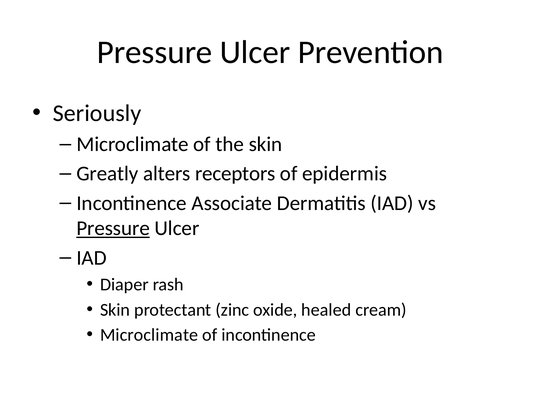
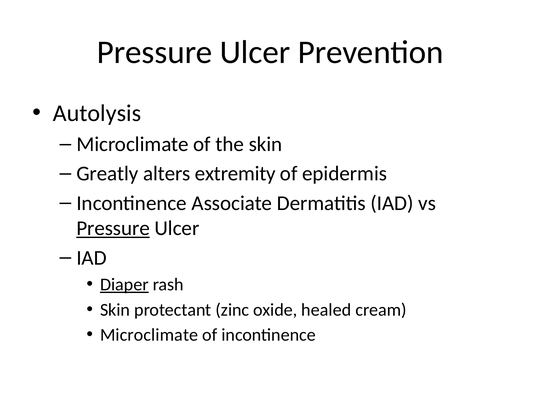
Seriously: Seriously -> Autolysis (97, 113)
receptors: receptors -> extremity (235, 174)
Diaper underline: none -> present (124, 285)
